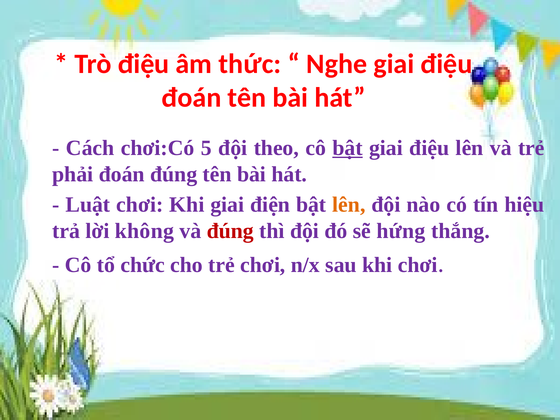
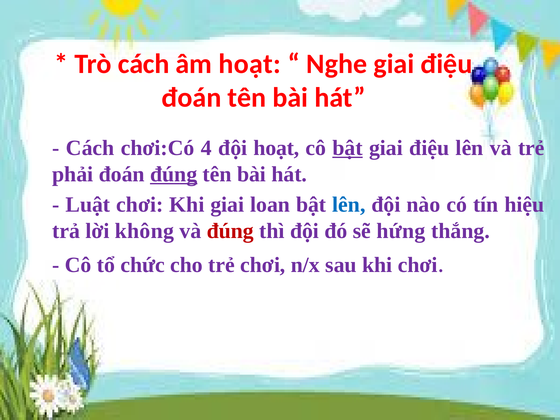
Trò điệu: điệu -> cách (144, 64)
âm thức: thức -> hoạt (250, 64)
5: 5 -> 4 (206, 148)
đội theo: theo -> hoạt (276, 148)
đúng underline: none -> present (174, 174)
điện: điện -> loan (270, 205)
lên colour: orange -> blue (349, 205)
